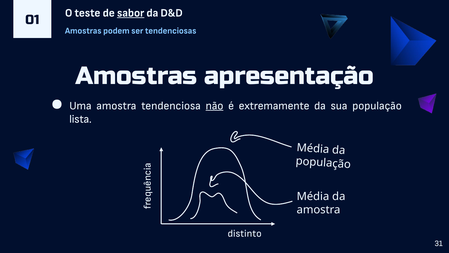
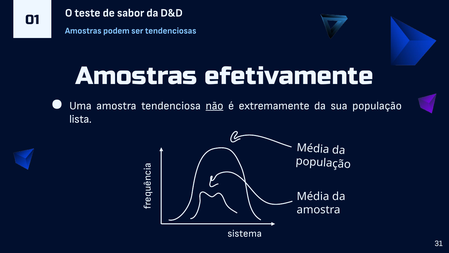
sabor underline: present -> none (131, 13)
apresentação: apresentação -> efetivamente (289, 76)
distinto: distinto -> sistema (245, 233)
